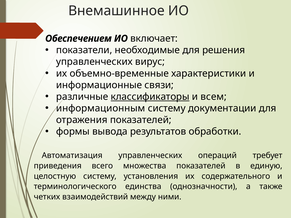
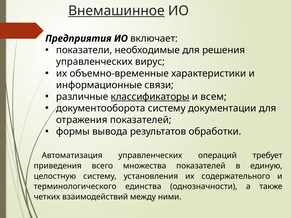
Внемашинное underline: none -> present (116, 11)
Обеспечением: Обеспечением -> Предприятия (78, 39)
информационным: информационным -> документооборота (101, 108)
